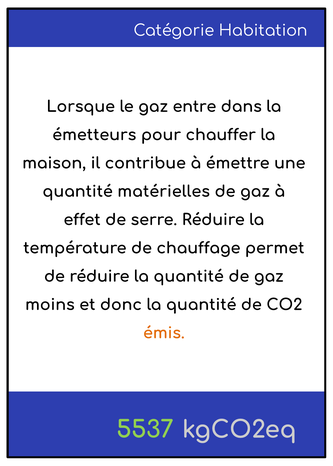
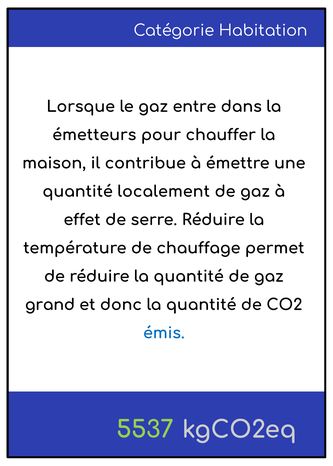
matérielles: matérielles -> localement (164, 192)
moins: moins -> grand (50, 305)
émis colour: orange -> blue (164, 333)
